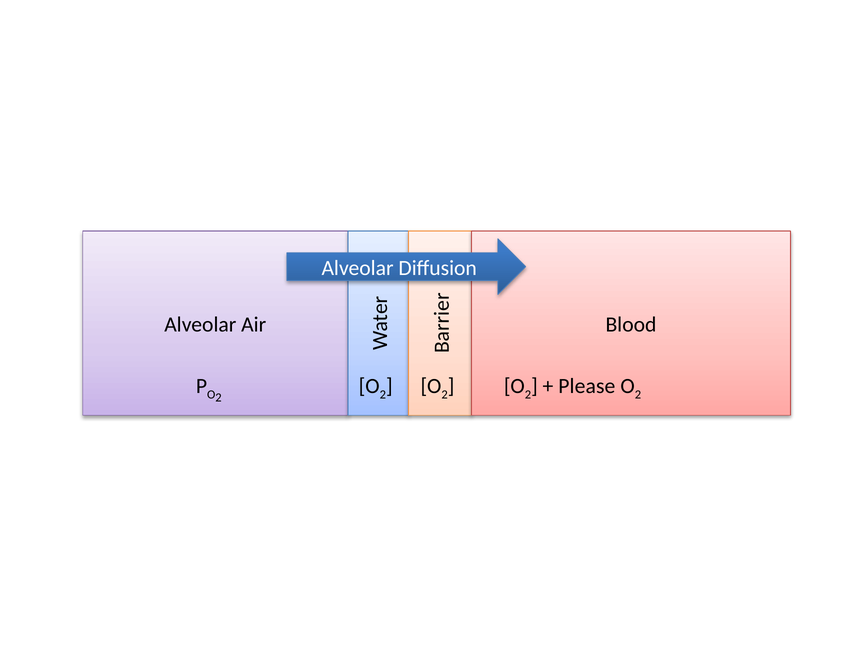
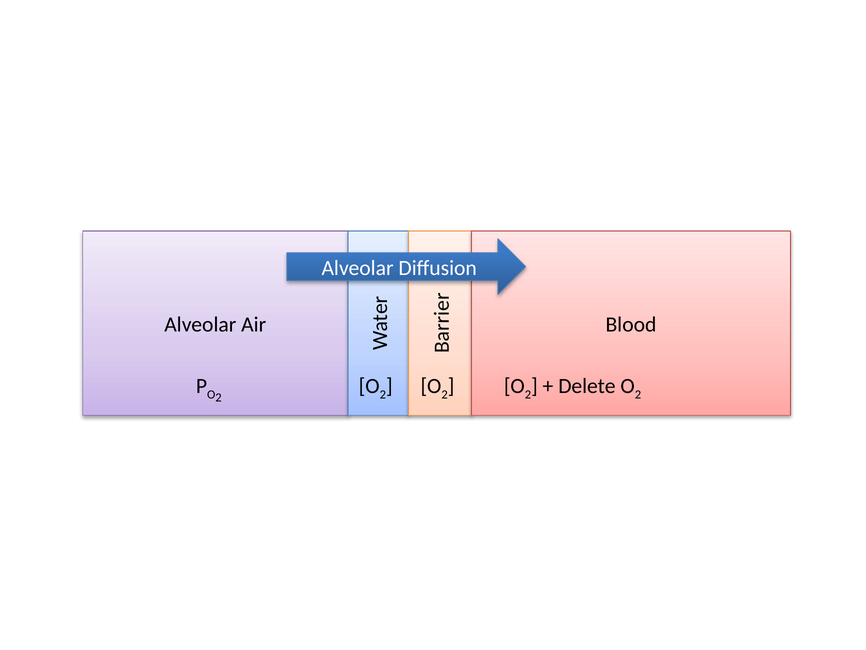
Please: Please -> Delete (587, 386)
